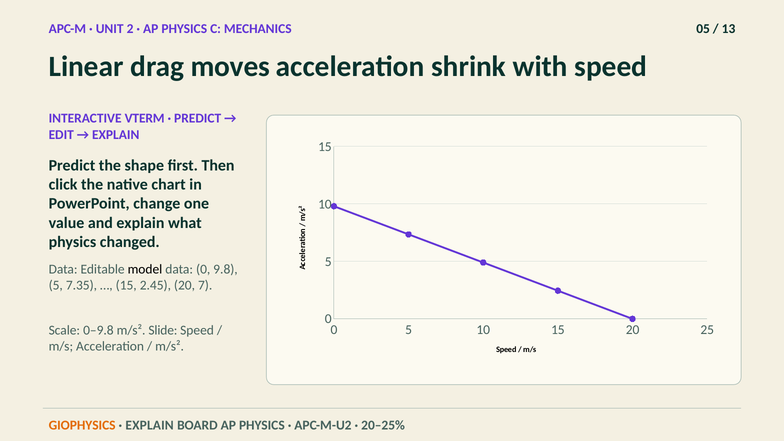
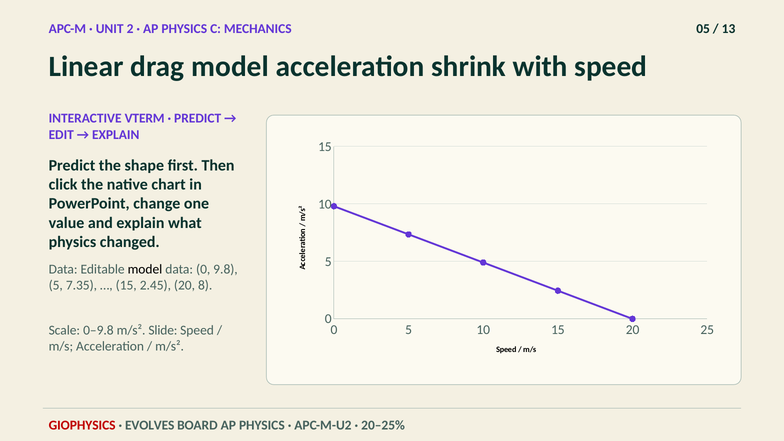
drag moves: moves -> model (230, 67)
7: 7 -> 8 (205, 285)
GIOPHYSICS colour: orange -> red (82, 425)
EXPLAIN: EXPLAIN -> EVOLVES (150, 425)
